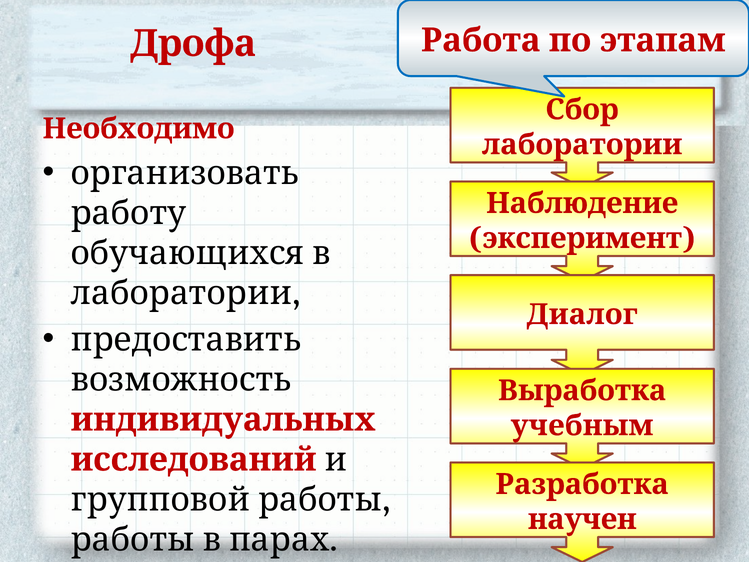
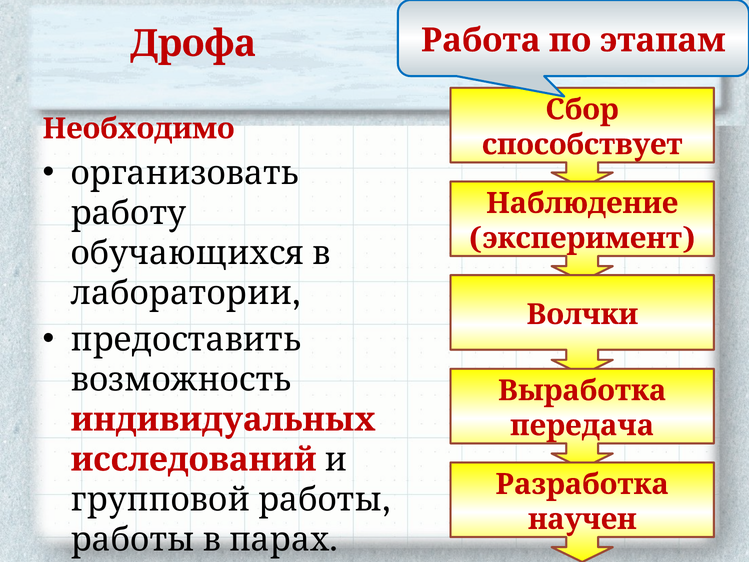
лаборатории: лаборатории -> способствует (582, 145)
Диалог: Диалог -> Волчки (582, 314)
учебным: учебным -> передача (582, 425)
